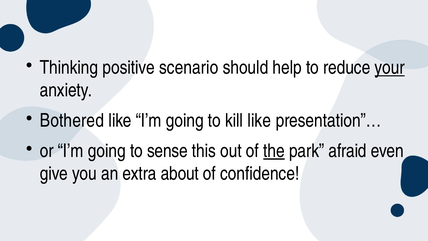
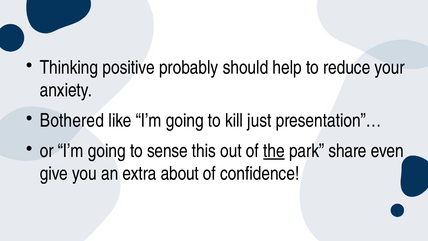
scenario: scenario -> probably (189, 68)
your underline: present -> none (390, 68)
kill like: like -> just (259, 120)
afraid: afraid -> share (348, 151)
